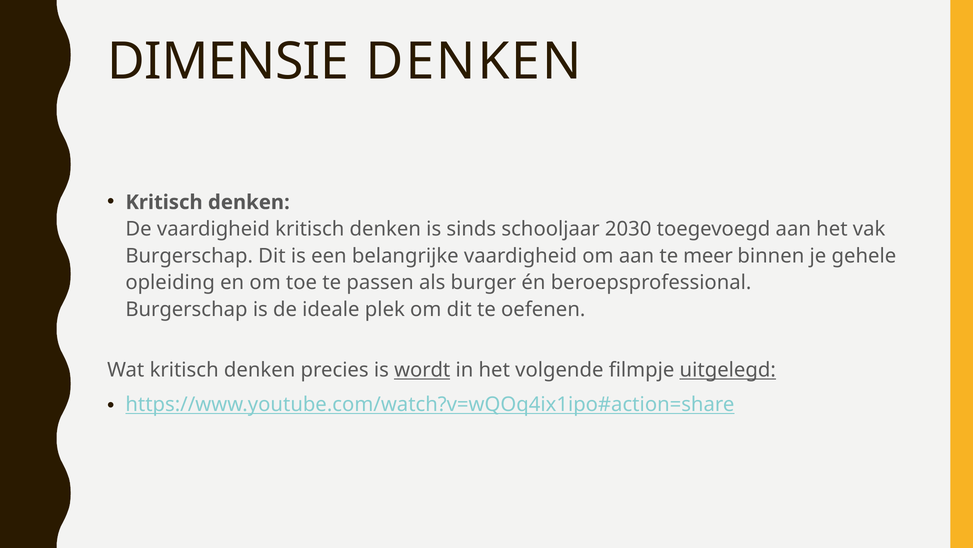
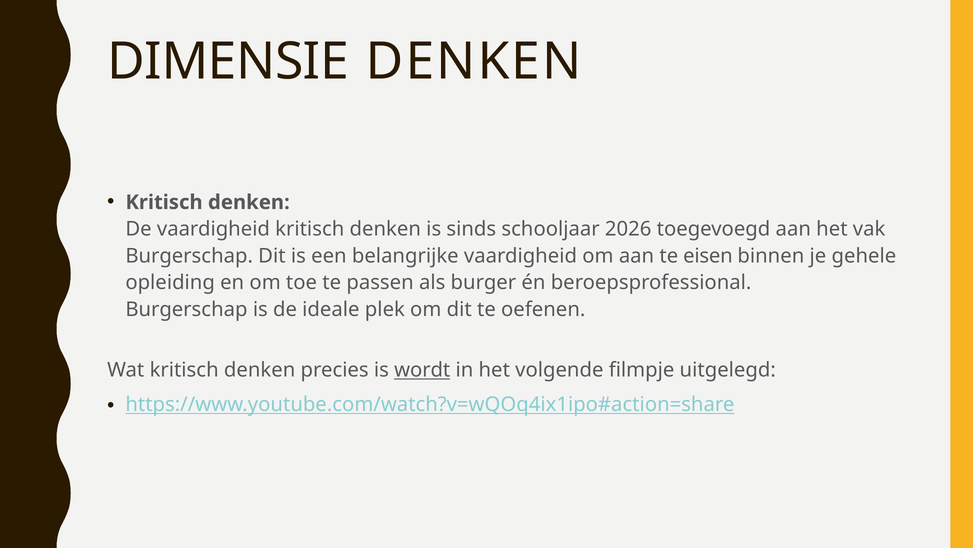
2030: 2030 -> 2026 (628, 229)
meer: meer -> eisen (708, 256)
uitgelegd underline: present -> none (728, 370)
